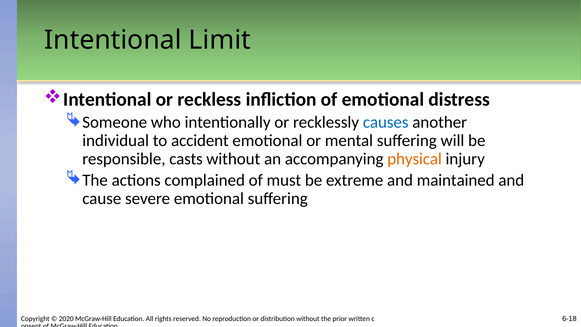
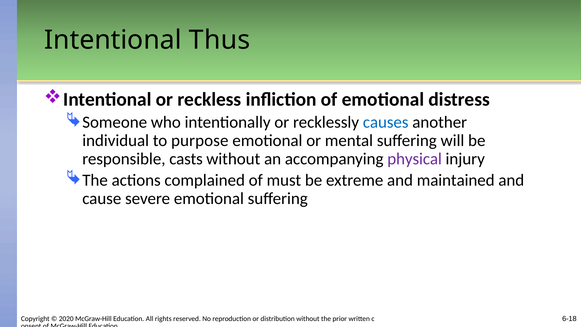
Limit: Limit -> Thus (220, 40)
accident: accident -> purpose (200, 140)
physical colour: orange -> purple (415, 159)
